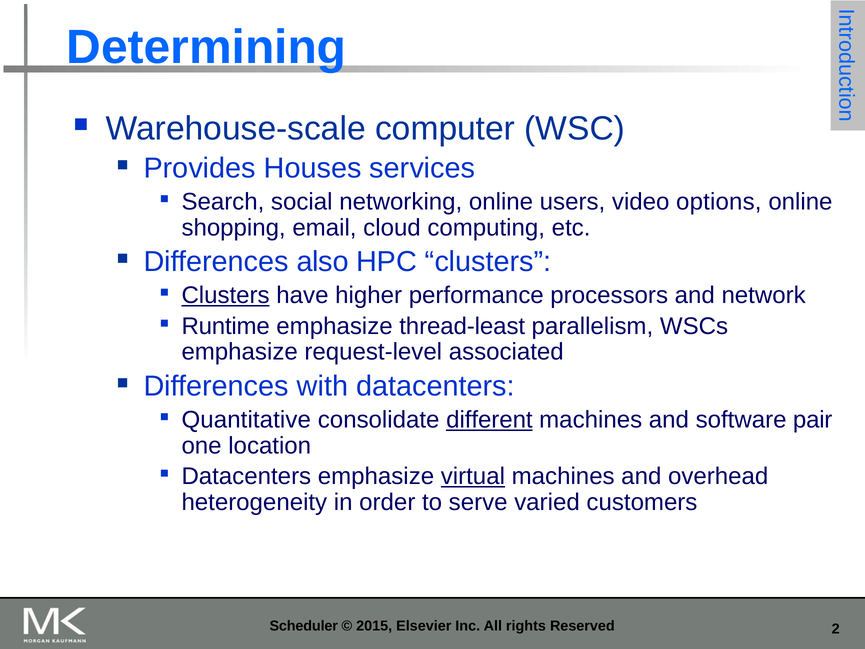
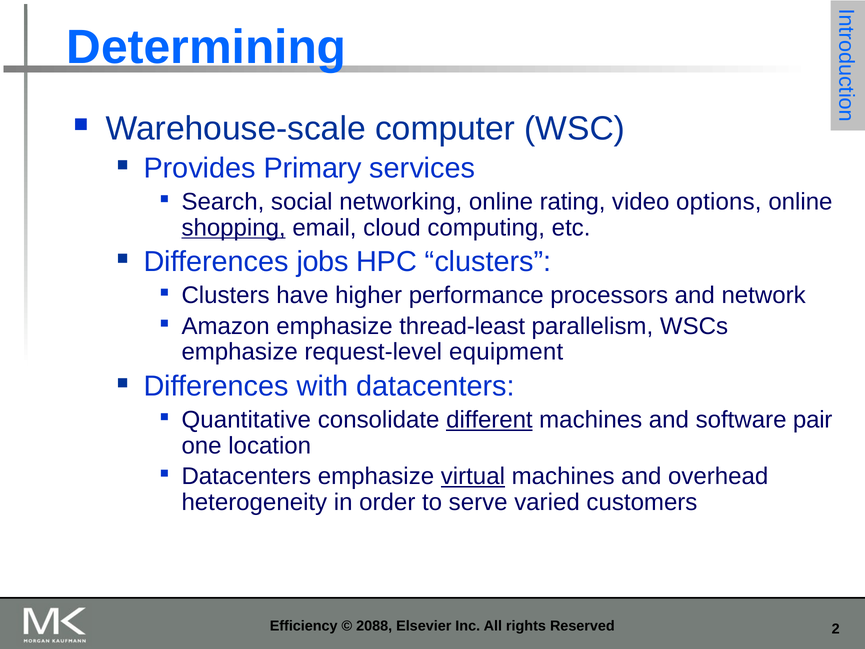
Houses: Houses -> Primary (313, 168)
users: users -> rating (573, 202)
shopping underline: none -> present (234, 228)
also: also -> jobs (323, 262)
Clusters underline: present -> none (226, 295)
Runtime: Runtime -> Amazon (226, 326)
associated: associated -> equipment (506, 352)
Scheduler: Scheduler -> Efficiency (304, 626)
2015: 2015 -> 2088 (374, 626)
